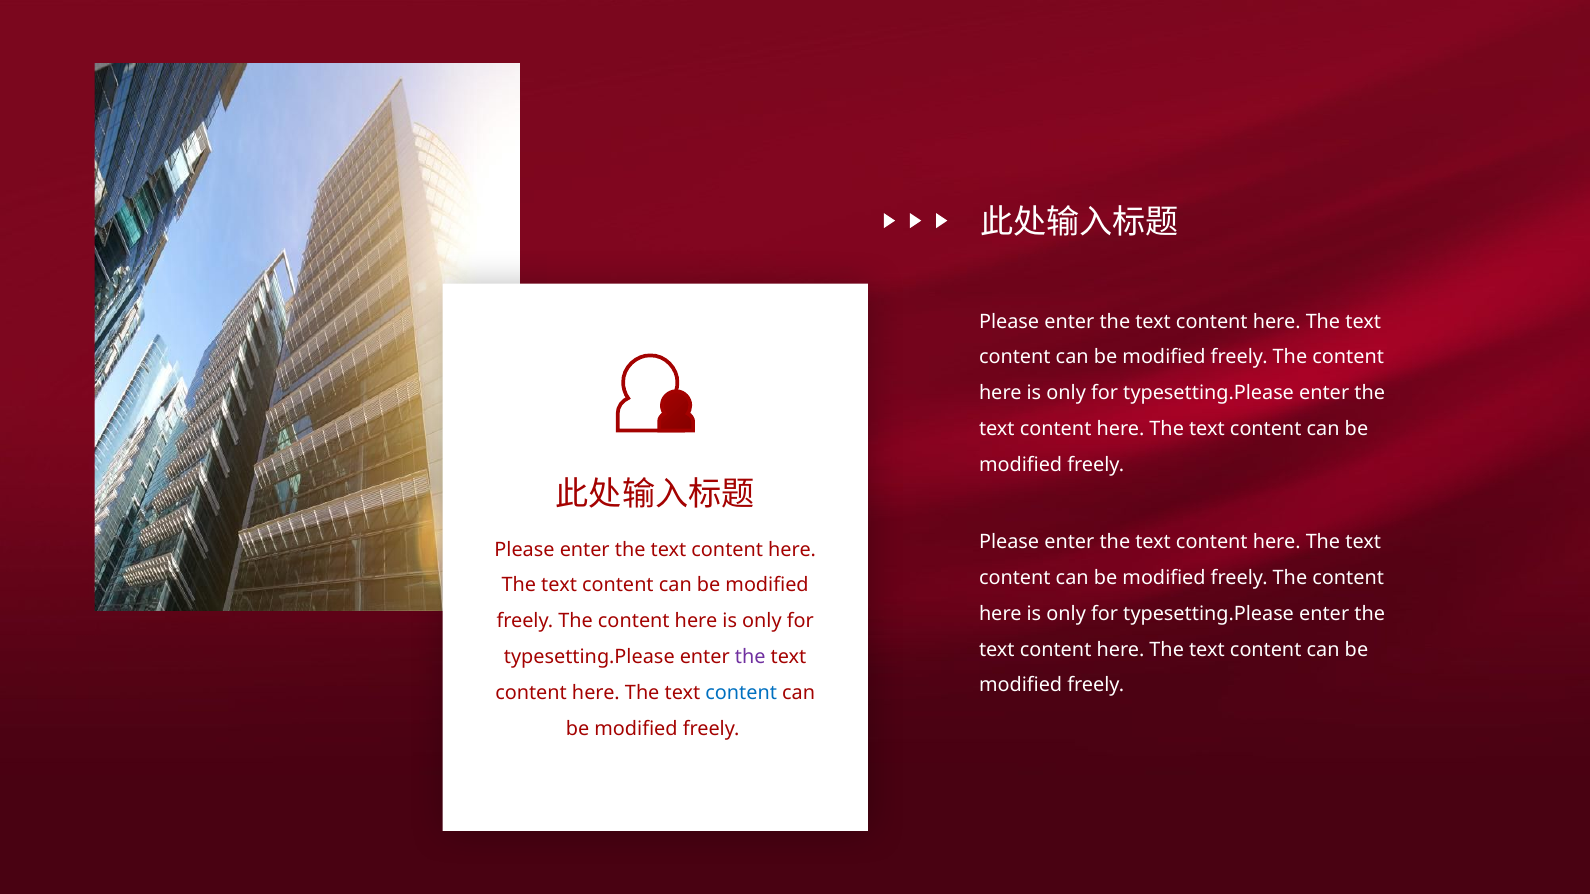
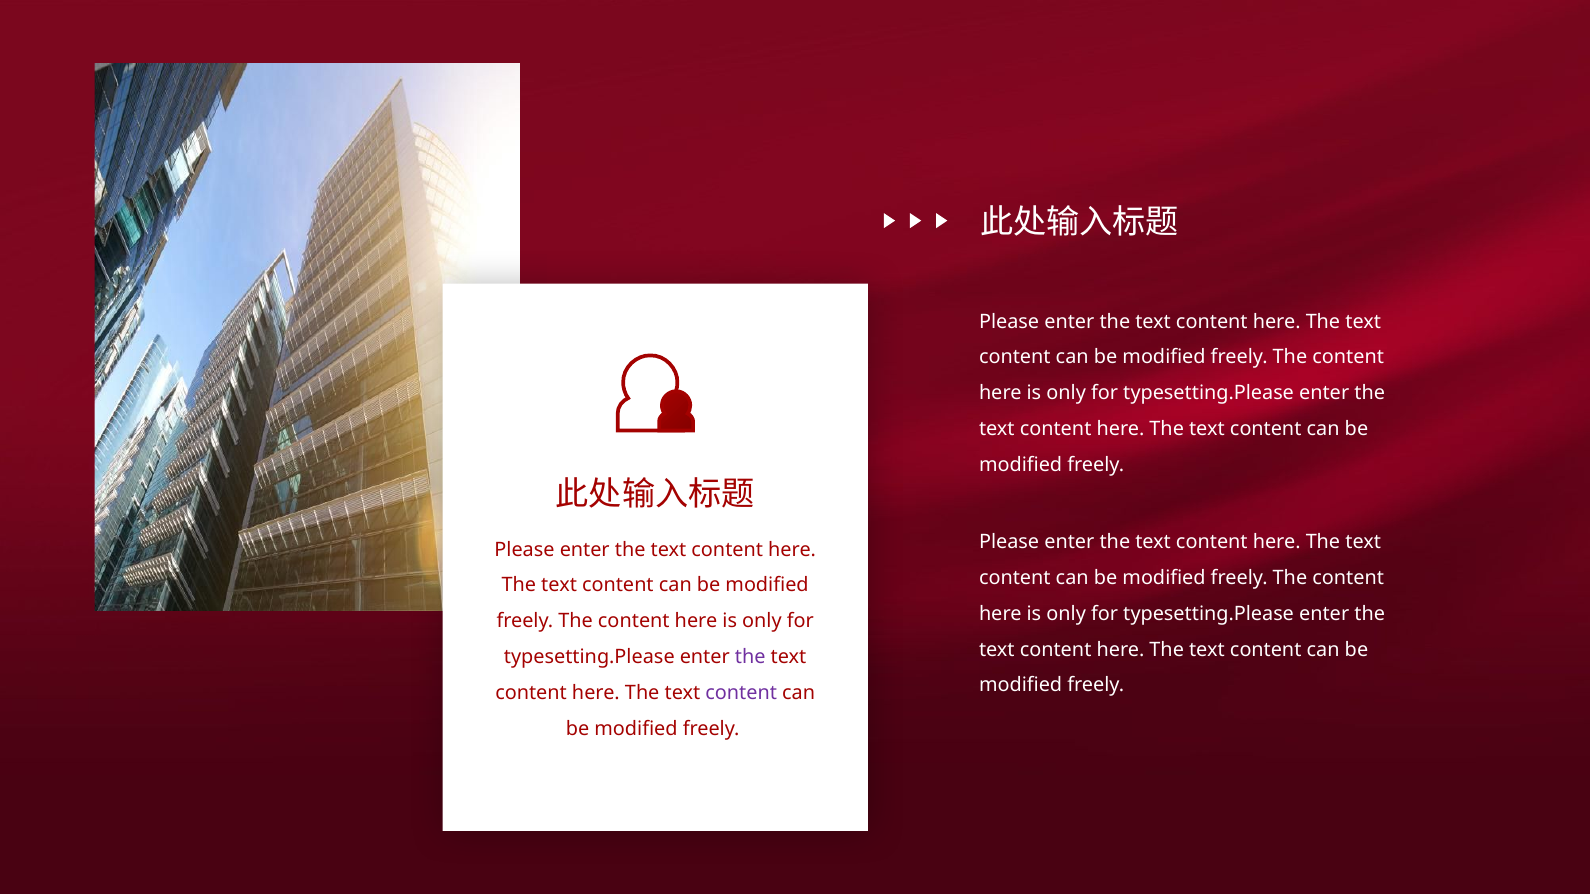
content colour: blue -> purple (741, 693)
